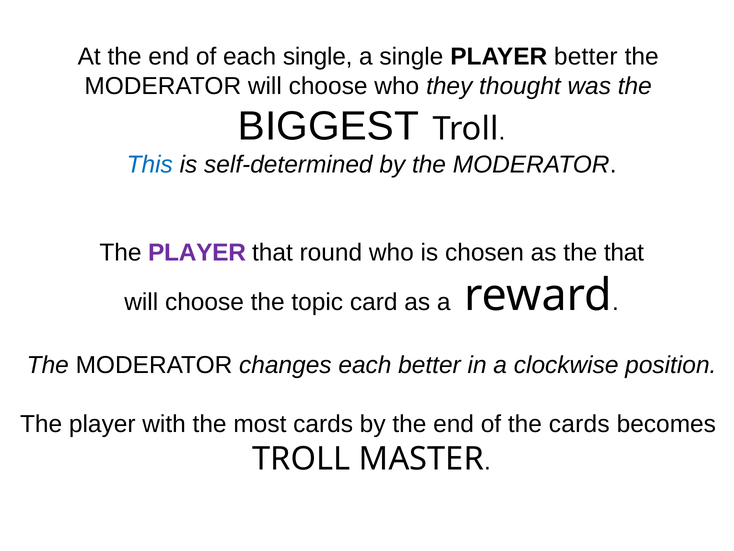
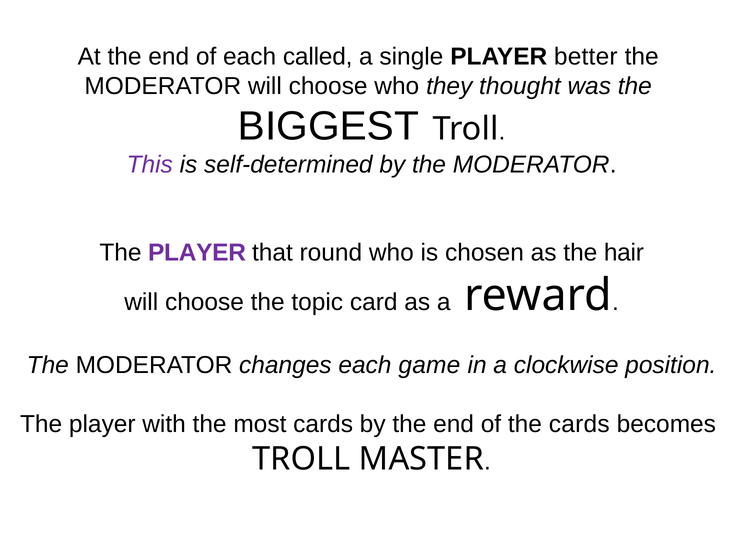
each single: single -> called (318, 57)
This colour: blue -> purple (150, 164)
the that: that -> hair (624, 252)
each better: better -> game (429, 365)
